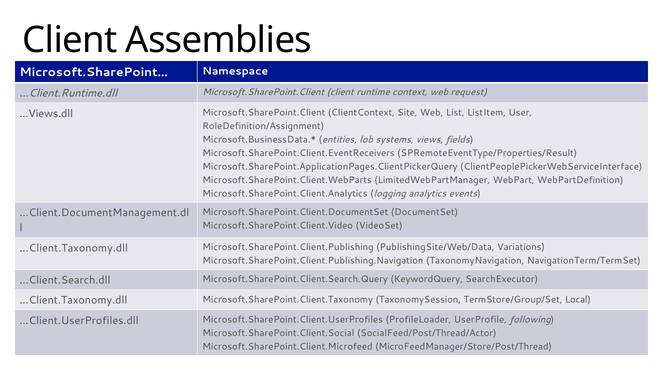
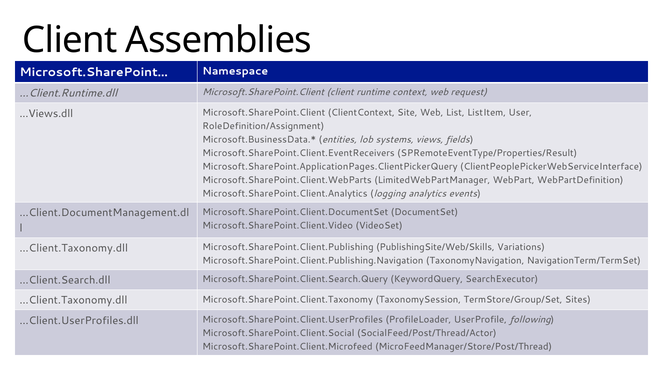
PublishingSite/Web/Data: PublishingSite/Web/Data -> PublishingSite/Web/Skills (435, 247)
Local: Local -> Sites (578, 299)
